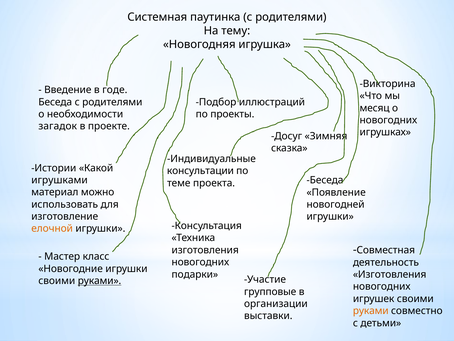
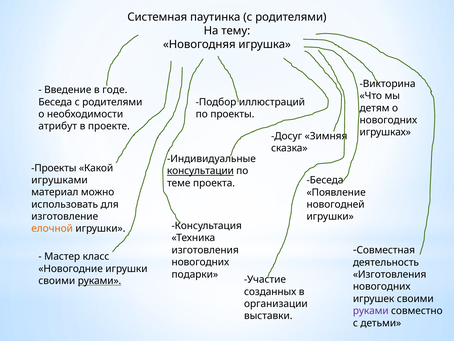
месяц: месяц -> детям (375, 108)
загадок: загадок -> атрибут (58, 126)
Истории: Истории -> Проекты (54, 168)
консультации underline: none -> present (200, 171)
групповые: групповые -> созданных (270, 291)
руками colour: orange -> purple (371, 310)
